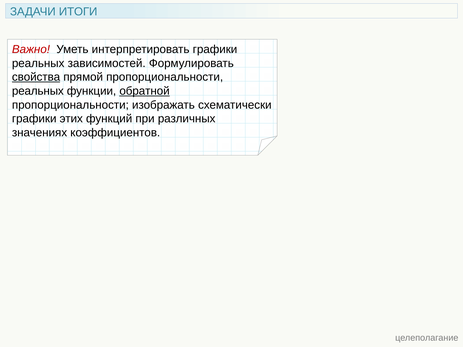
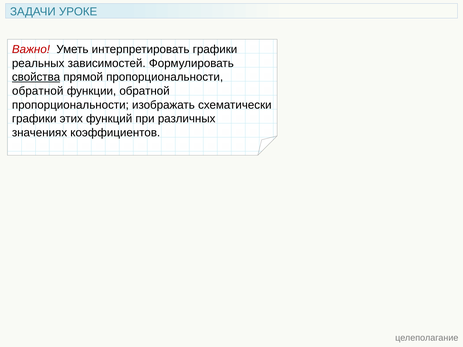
ИТОГИ: ИТОГИ -> УРОКЕ (78, 12)
реальных: реальных -> обратной (38, 91)
обратной underline: present -> none (145, 91)
